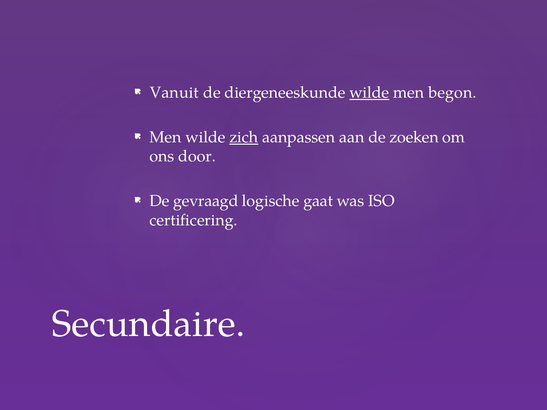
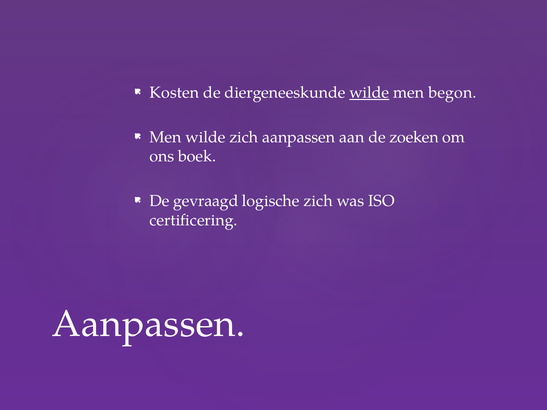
Vanuit: Vanuit -> Kosten (174, 93)
zich underline: present -> none (244, 137)
door: door -> boek (197, 156)
logische gaat: gaat -> zich (318, 201)
Secundaire: Secundaire -> Aanpassen (149, 324)
